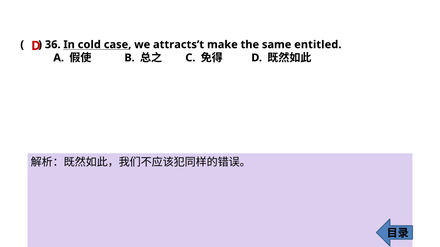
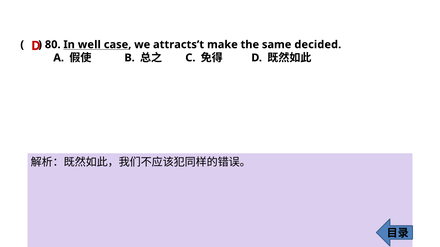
36: 36 -> 80 (53, 45)
cold: cold -> well (89, 45)
entitled: entitled -> decided (318, 45)
